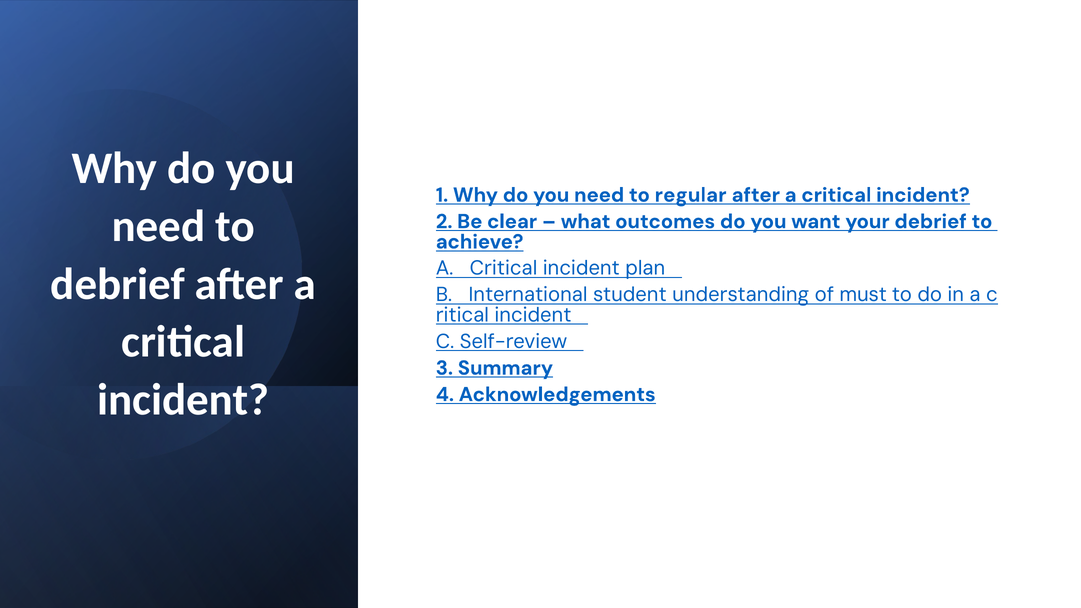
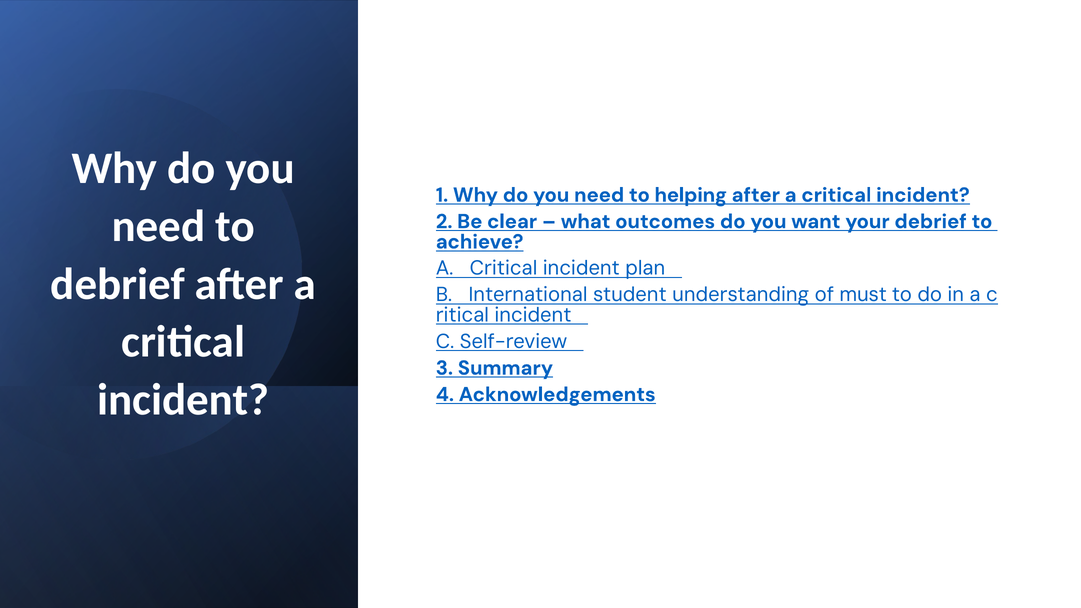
regular: regular -> helping (691, 195)
